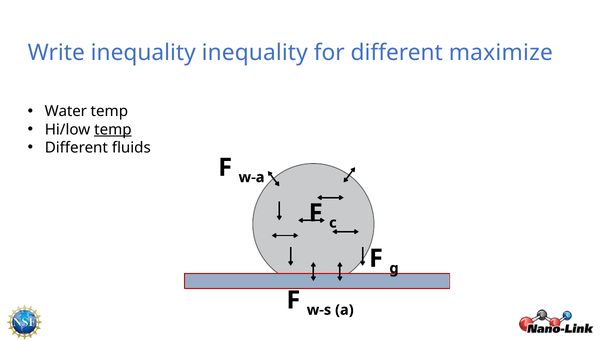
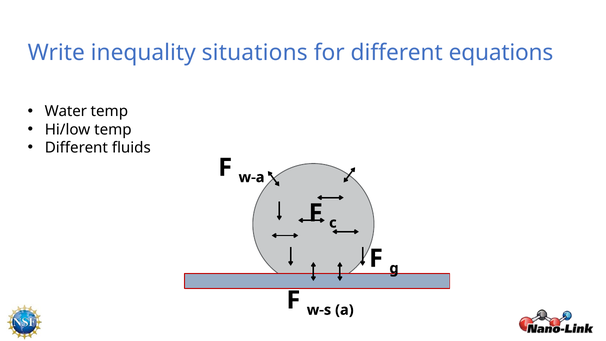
inequality inequality: inequality -> situations (255, 53)
maximize: maximize -> equations (501, 53)
temp underline: present -> none (113, 130)
